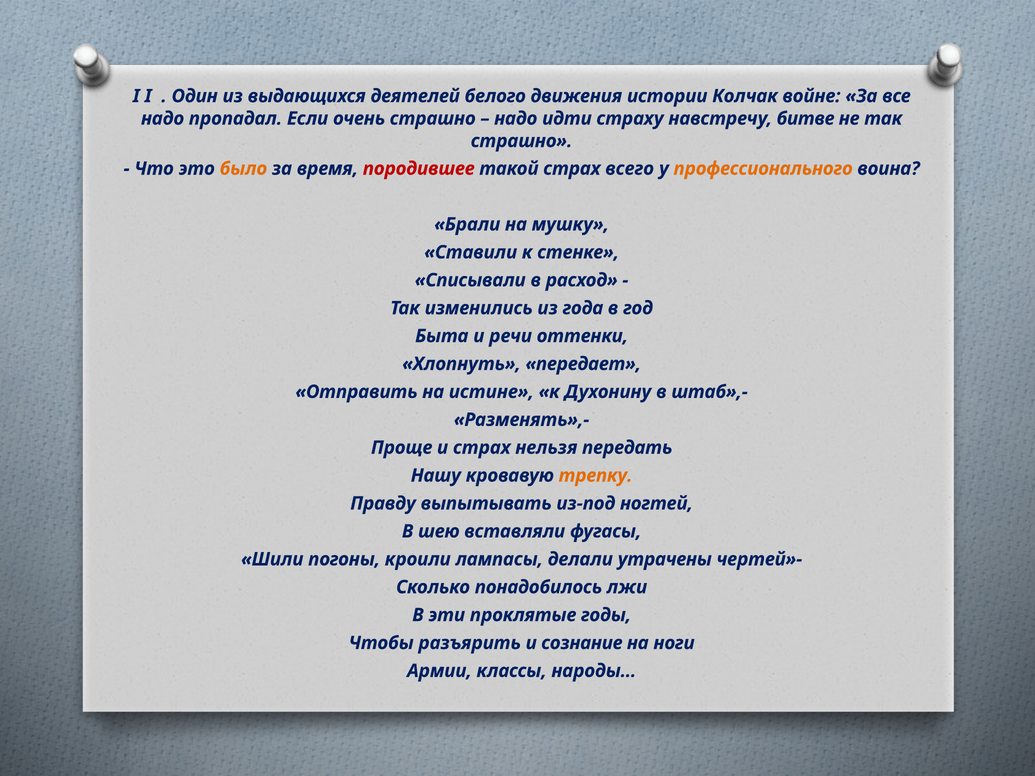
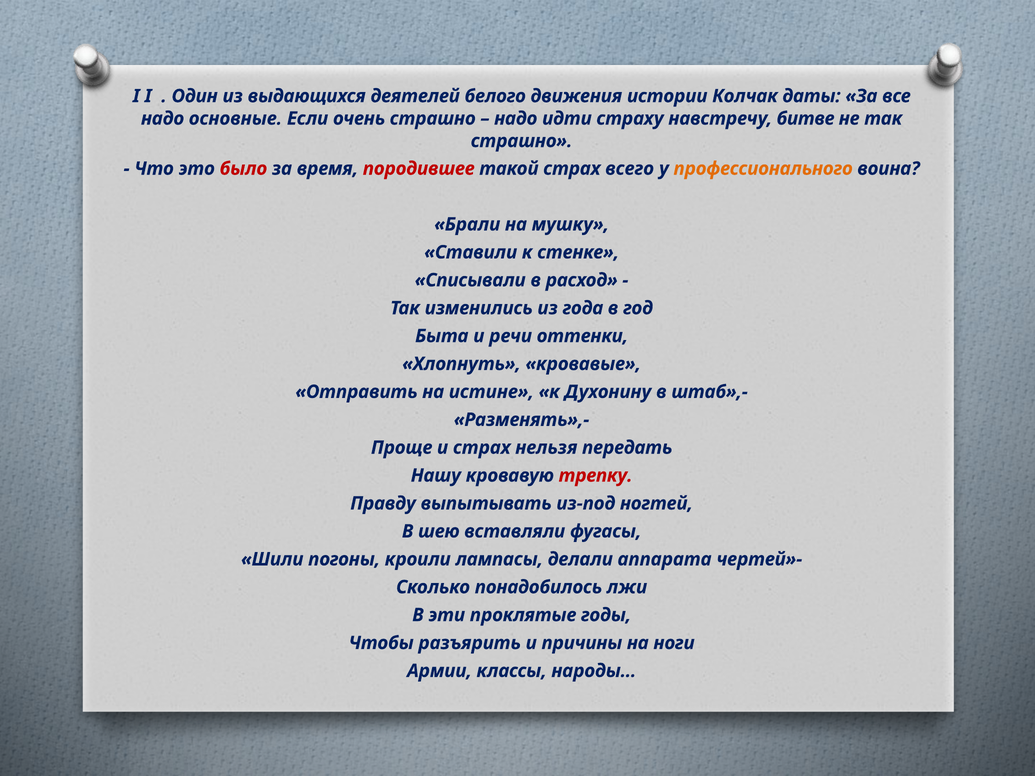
войне: войне -> даты (812, 96)
пропадал: пропадал -> основные (235, 119)
было colour: orange -> red (243, 169)
передает: передает -> кровавые (583, 364)
трепку colour: orange -> red (596, 476)
утрачены: утрачены -> аппарата (665, 559)
сознание: сознание -> причины (582, 643)
